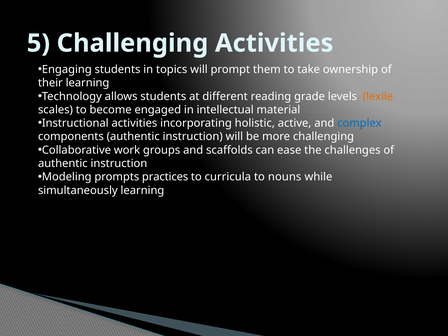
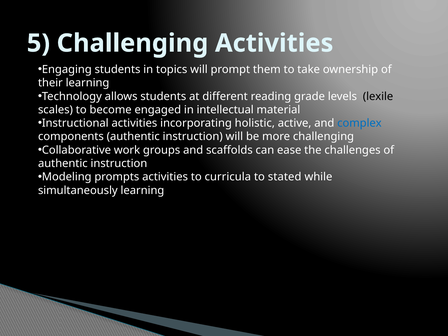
lexile colour: orange -> black (378, 96)
prompts practices: practices -> activities (165, 177)
nouns: nouns -> stated (285, 177)
